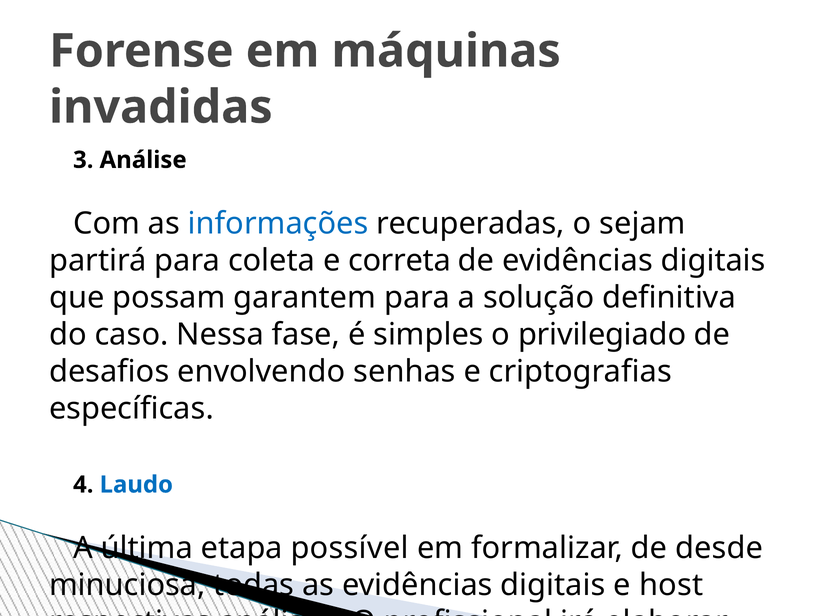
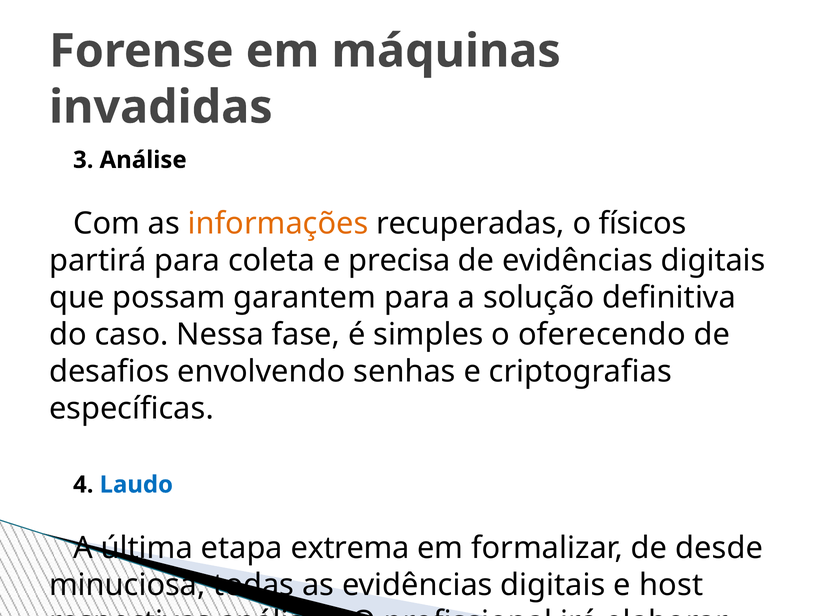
informações colour: blue -> orange (278, 223)
sejam: sejam -> físicos (643, 223)
correta: correta -> precisa (399, 260)
privilegiado: privilegiado -> oferecendo (602, 334)
possível: possível -> extrema (350, 548)
